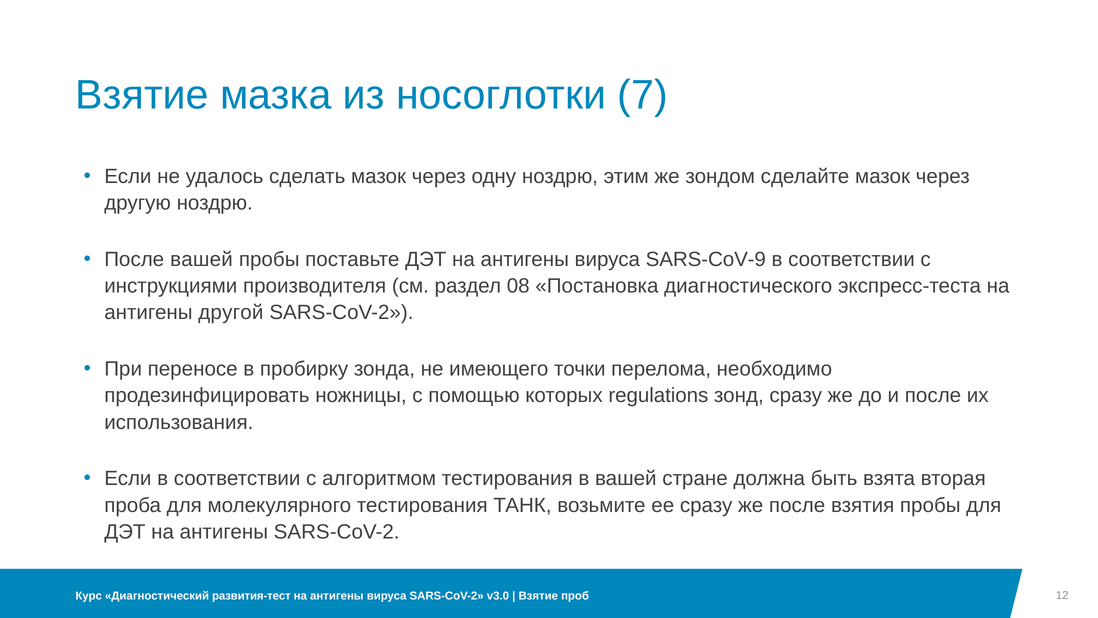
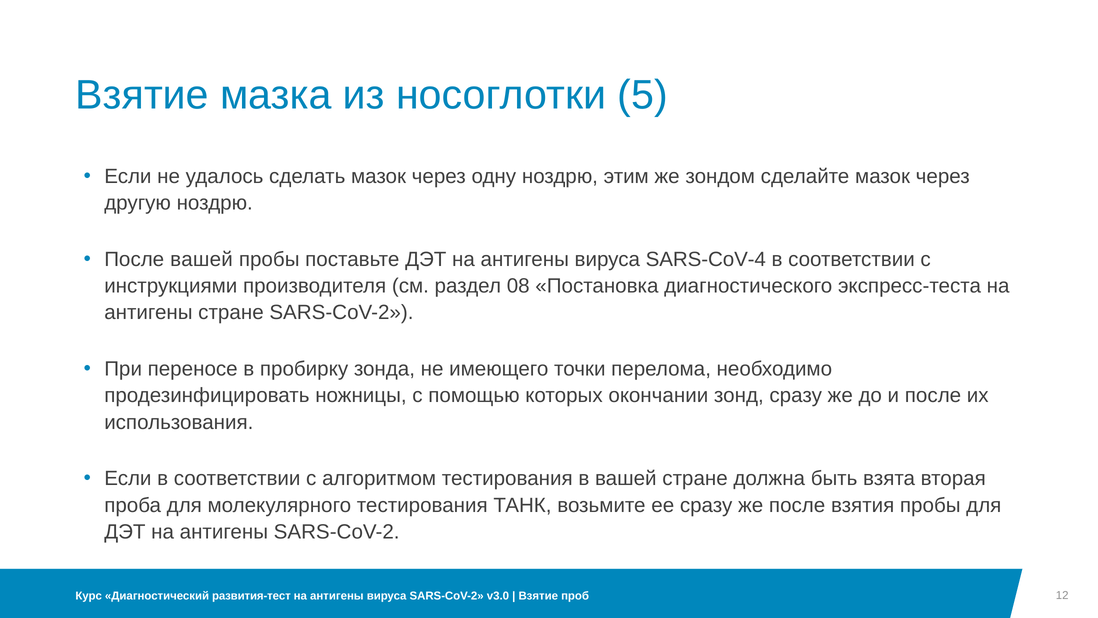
7: 7 -> 5 (643, 95)
SARS-CoV-9: SARS-CoV-9 -> SARS-CoV-4 (706, 259)
антигены другой: другой -> стране (231, 312)
regulations: regulations -> окончании (658, 395)
